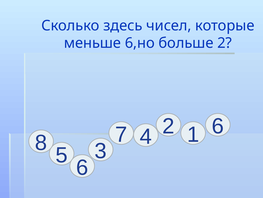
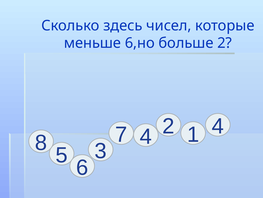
6: 6 -> 4 (218, 126)
